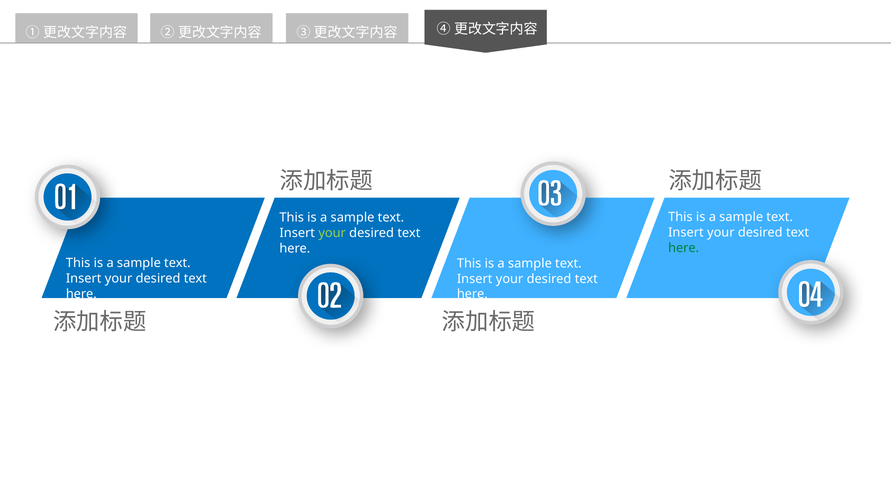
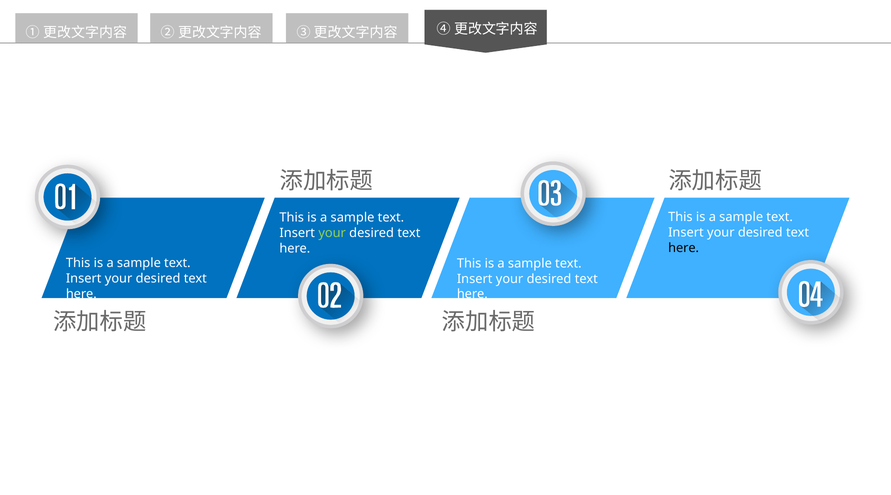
here colour: green -> black (684, 248)
